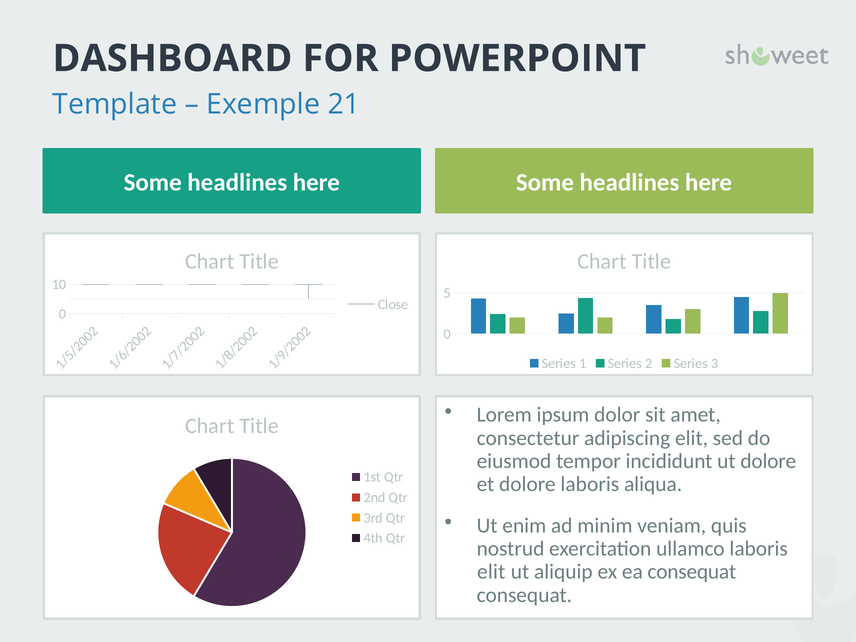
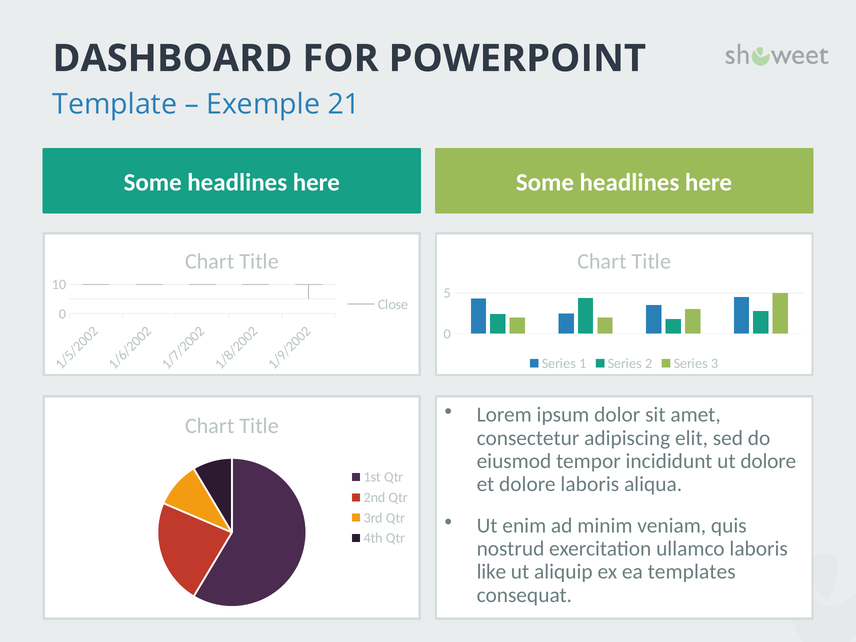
elit: elit -> like (491, 572)
ea consequat: consequat -> templates (692, 572)
